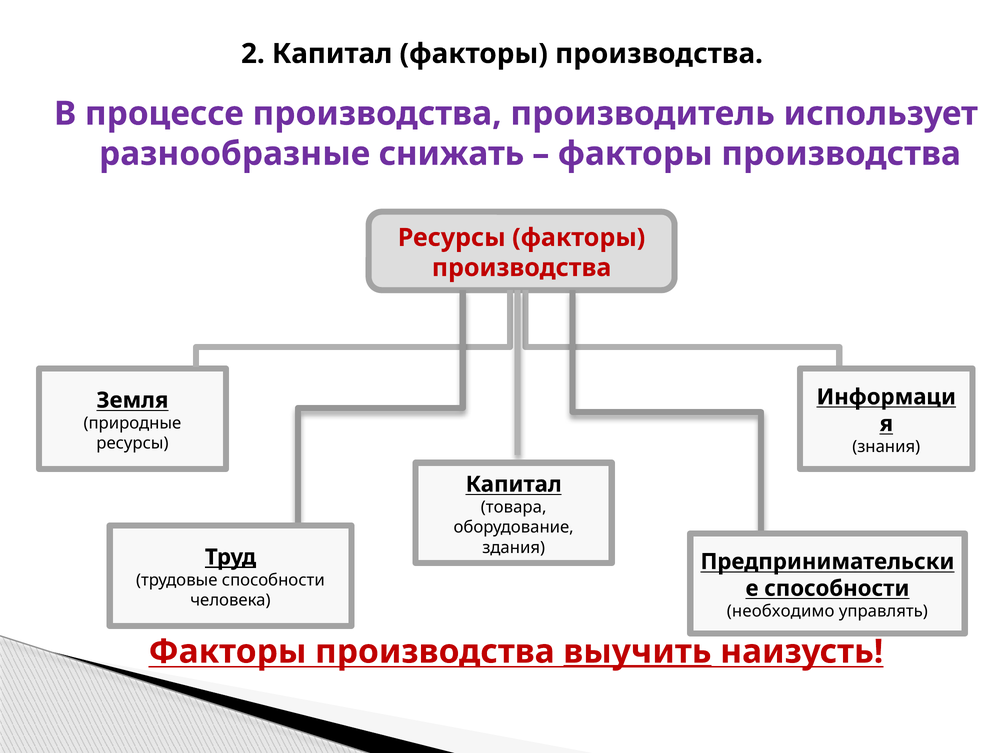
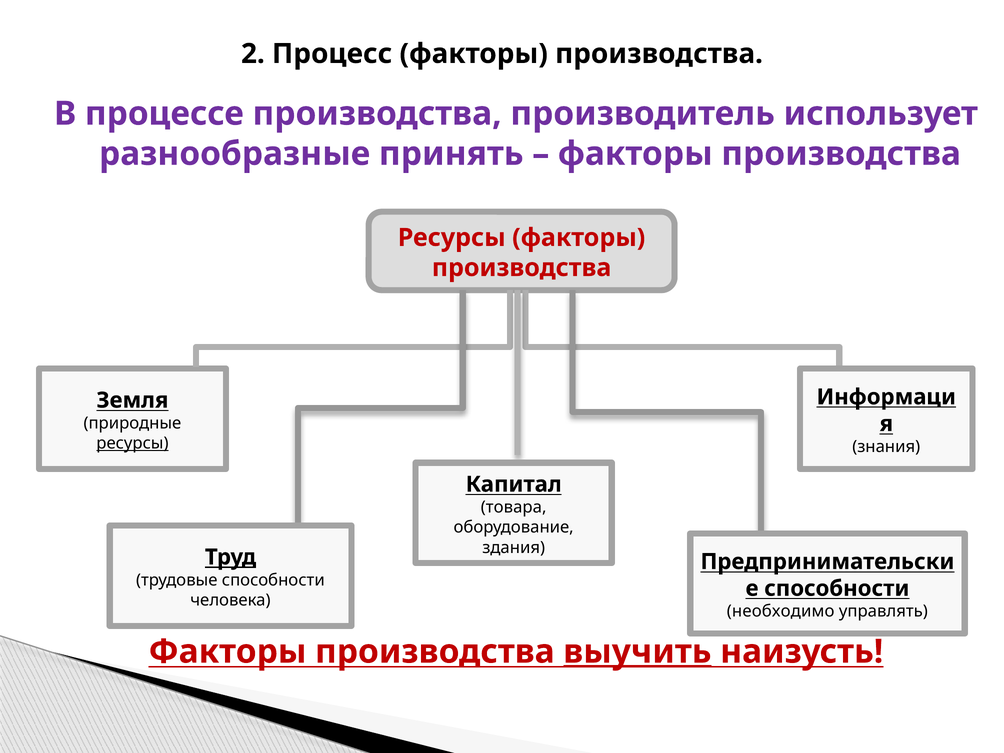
2 Капитал: Капитал -> Процесс (332, 54)
снижать: снижать -> принять (451, 154)
ресурсы underline: none -> present (132, 443)
